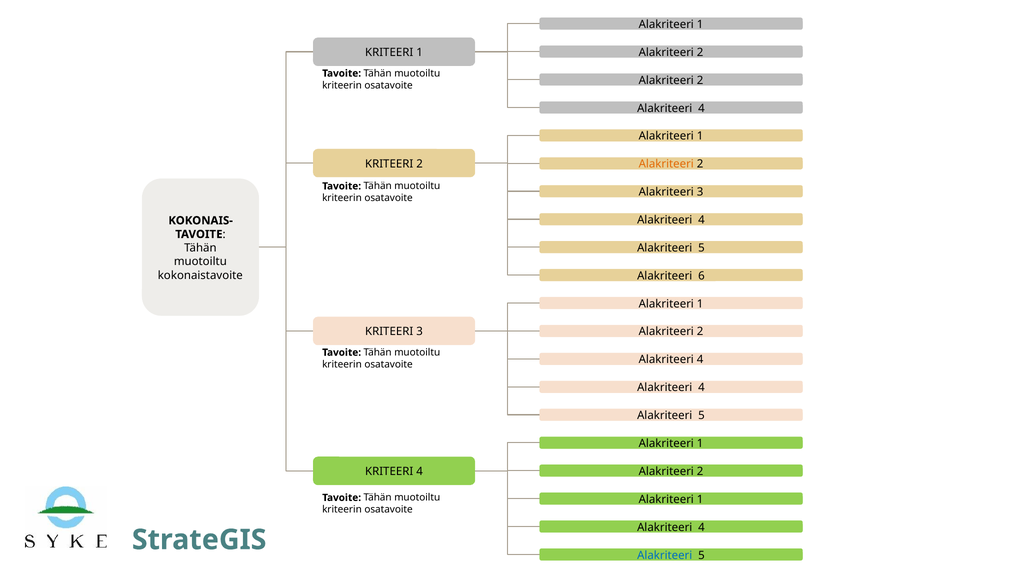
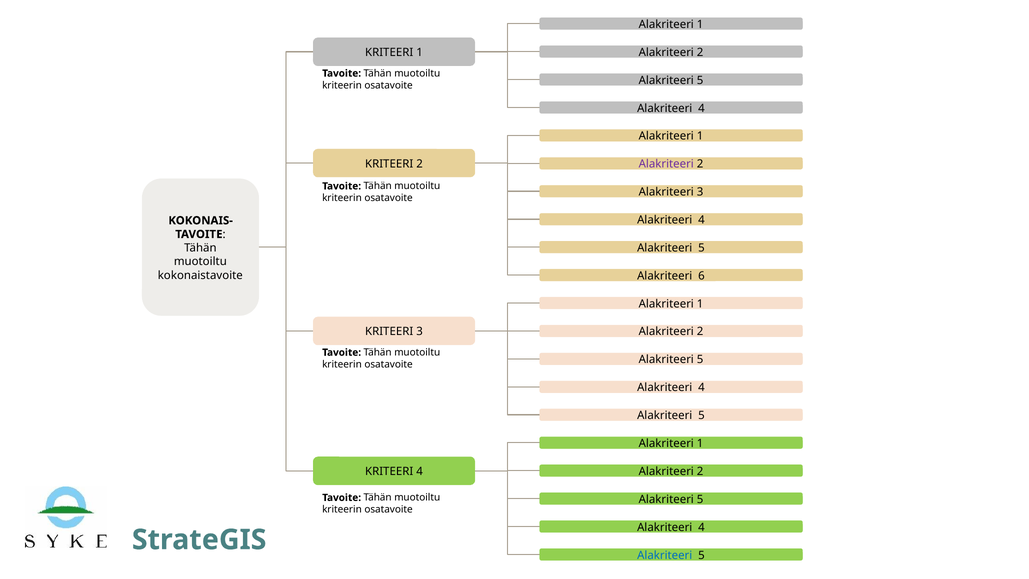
2: 2 -> 5 (700, 80)
Alakriteeri colour: orange -> purple (666, 164)
4: 4 -> 5 (700, 360)
1: 1 -> 5 (700, 499)
